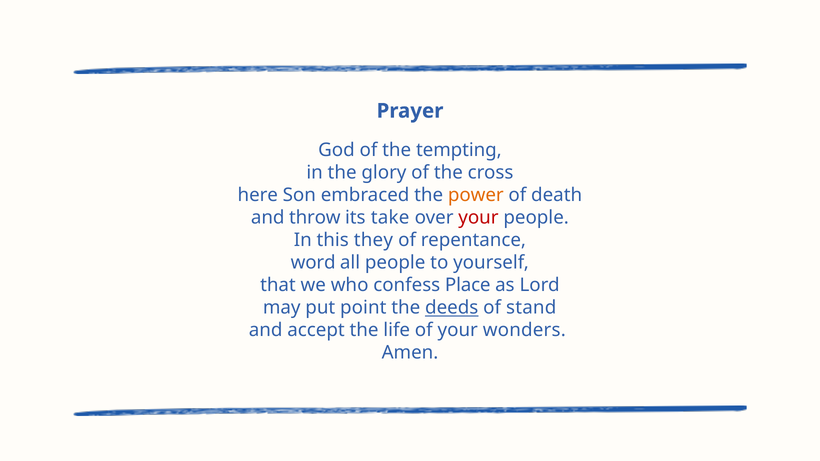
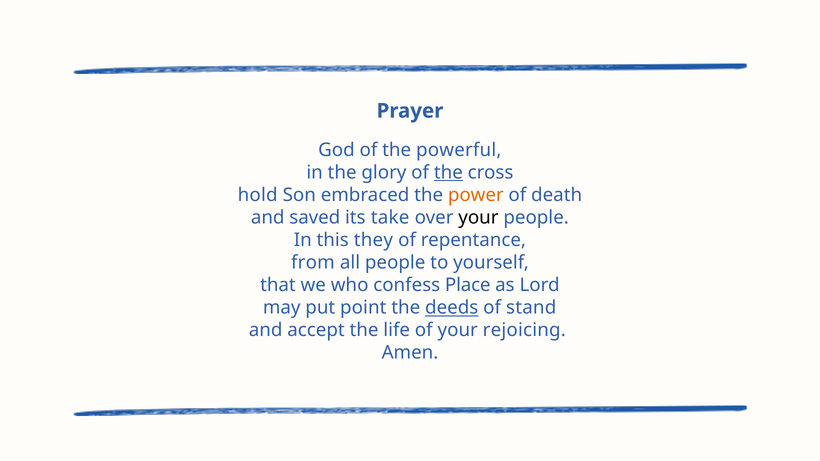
tempting: tempting -> powerful (459, 150)
the underline: none -> present (448, 173)
here: here -> hold (258, 195)
throw: throw -> saved (315, 218)
your colour: red -> black (478, 218)
word: word -> from (313, 263)
wonders: wonders -> rejoicing (524, 330)
